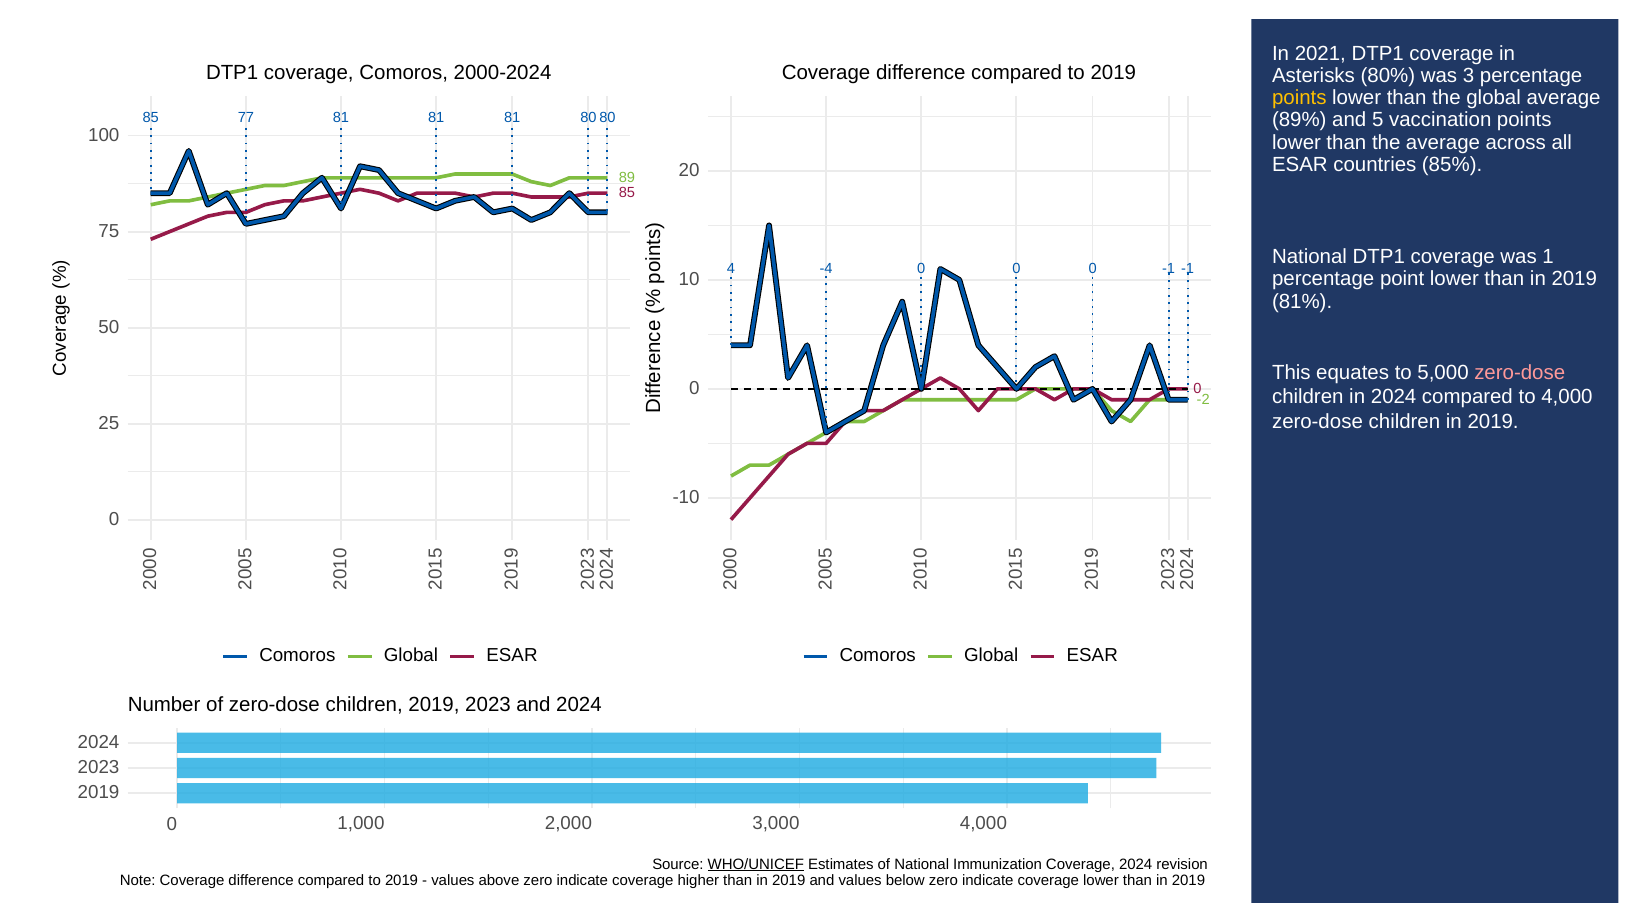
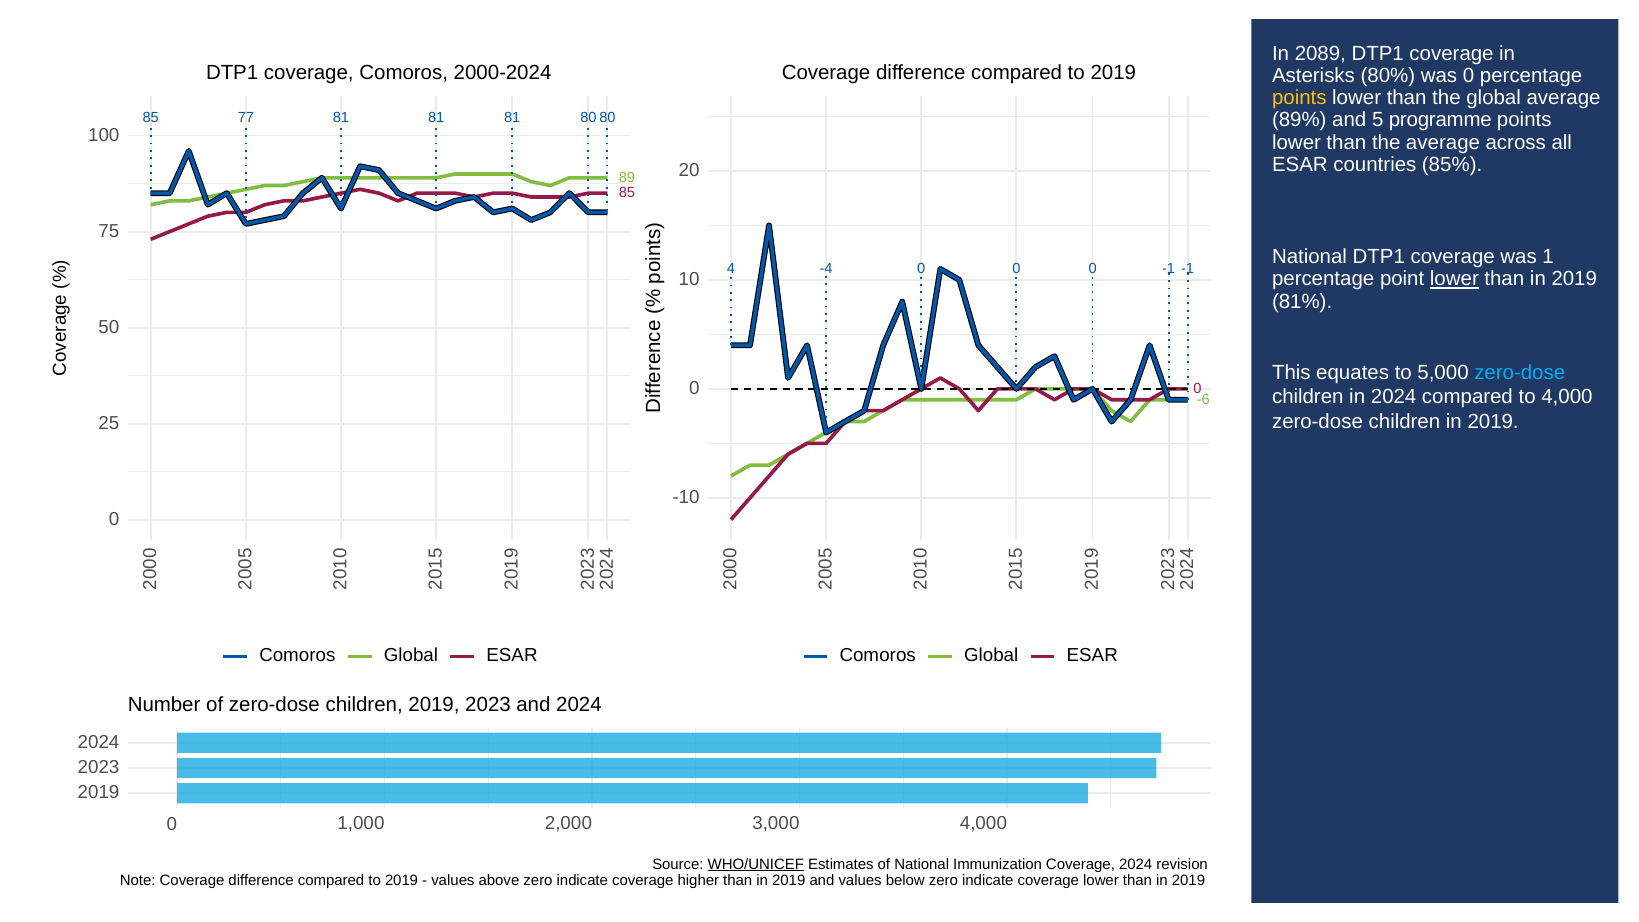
2021: 2021 -> 2089 (1320, 54)
was 3: 3 -> 0 (1469, 76)
vaccination: vaccination -> programme (1440, 120)
lower underline: none -> present (1454, 279)
zero-dose colour: pink -> light blue (1520, 373)
-2: -2 -> -6 (1203, 399)
